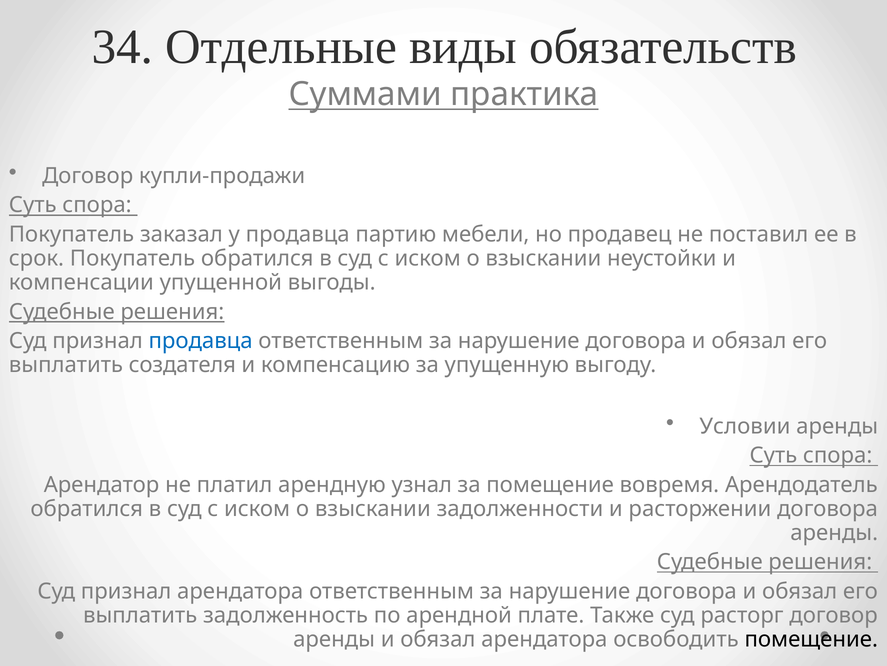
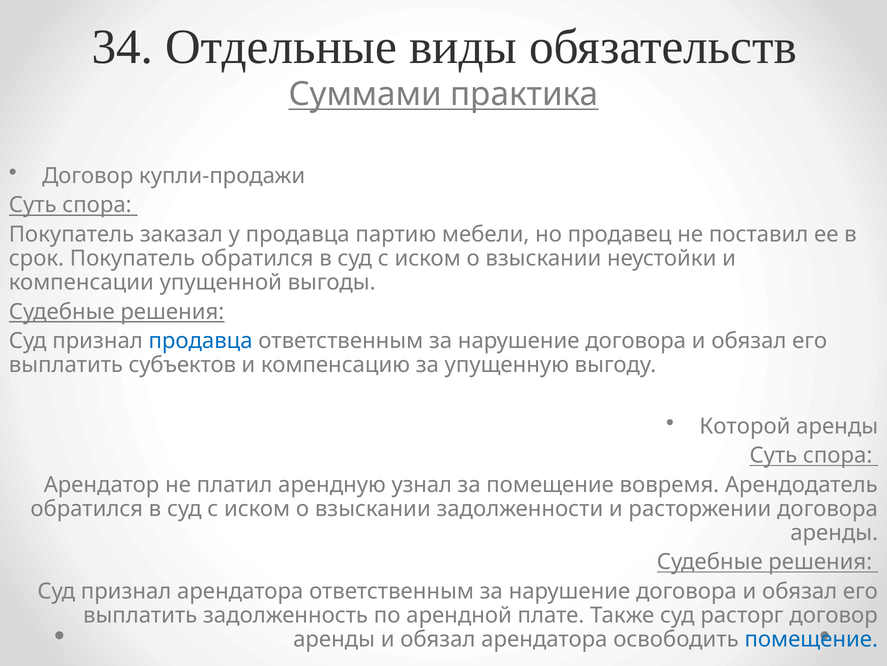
создателя: создателя -> субъектов (182, 365)
Условии: Условии -> Которой (745, 426)
помещение colour: black -> blue (811, 639)
